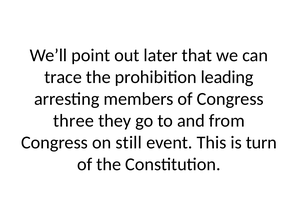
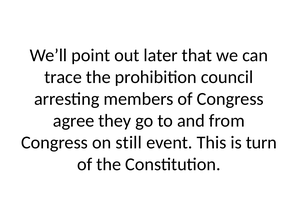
leading: leading -> council (227, 77)
three: three -> agree (74, 121)
